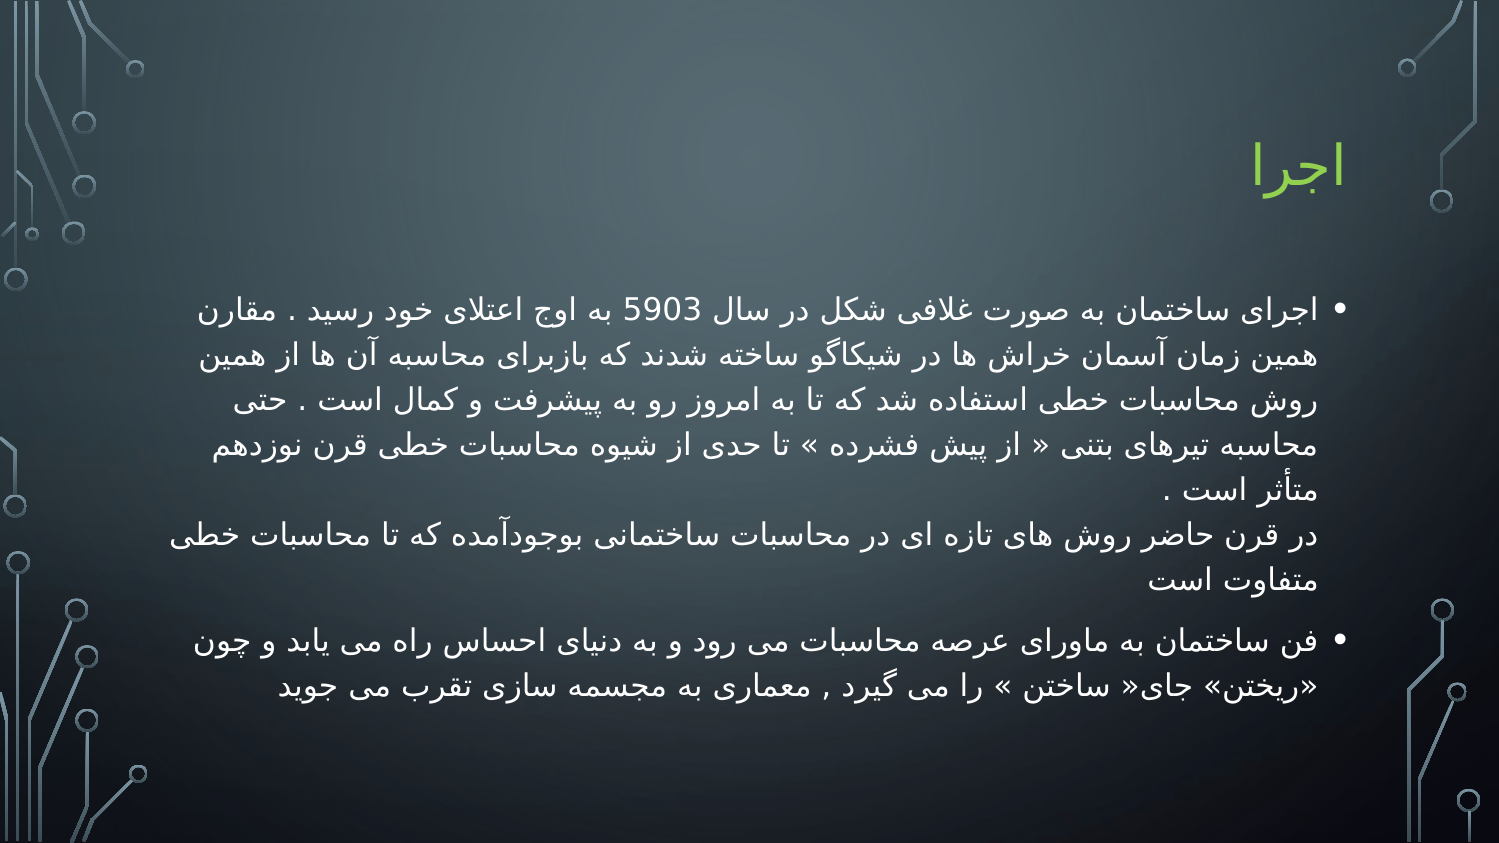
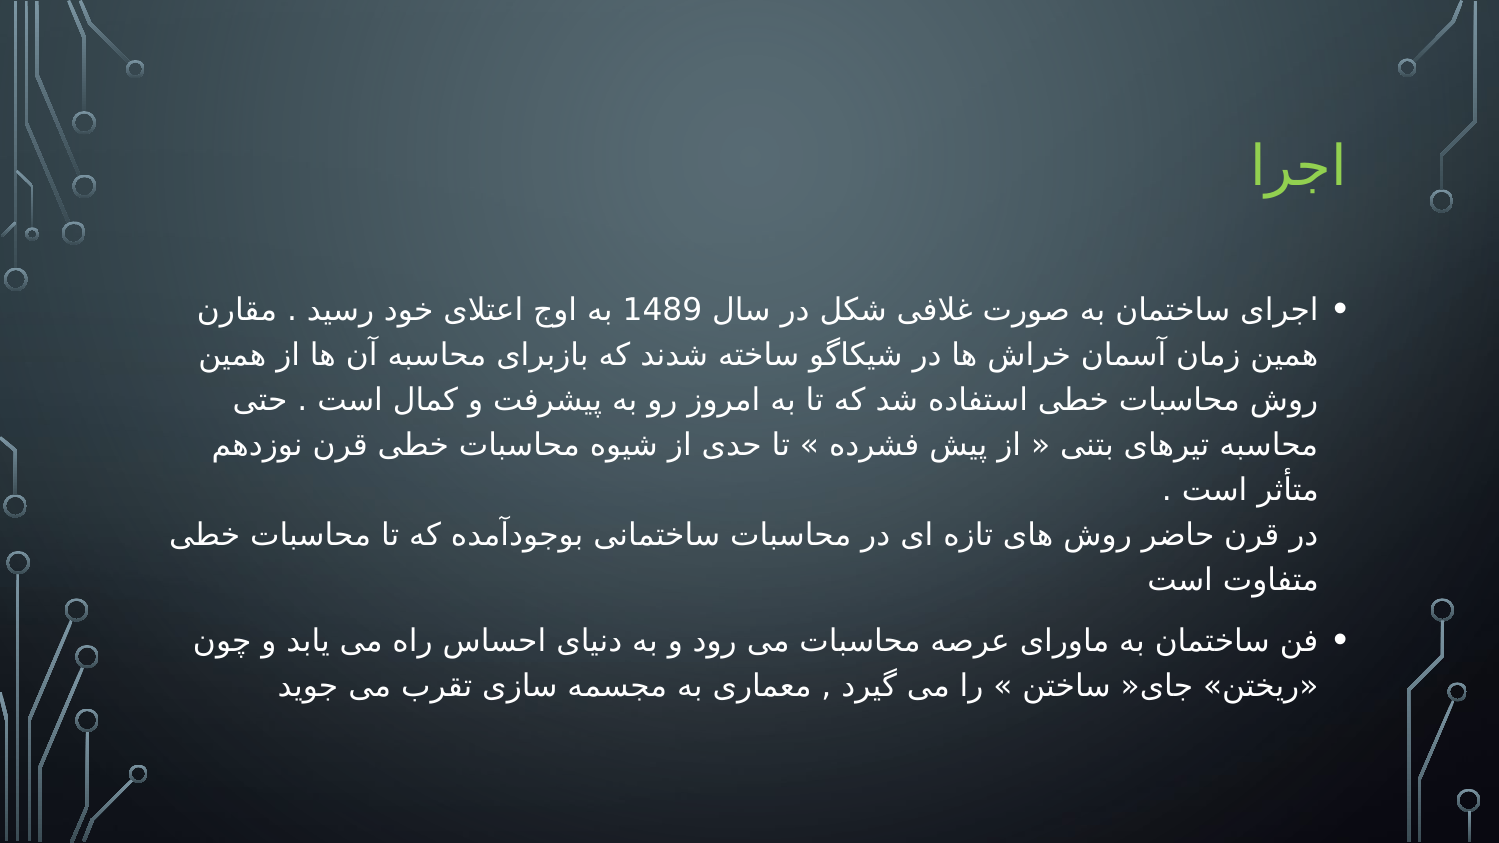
5903: 5903 -> 1489 (662, 311)
